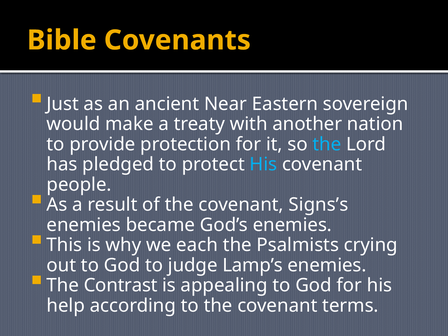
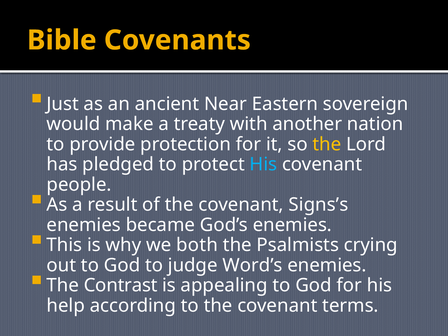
the colour: light blue -> yellow (327, 144)
each: each -> both (197, 245)
Lamp’s: Lamp’s -> Word’s (253, 265)
